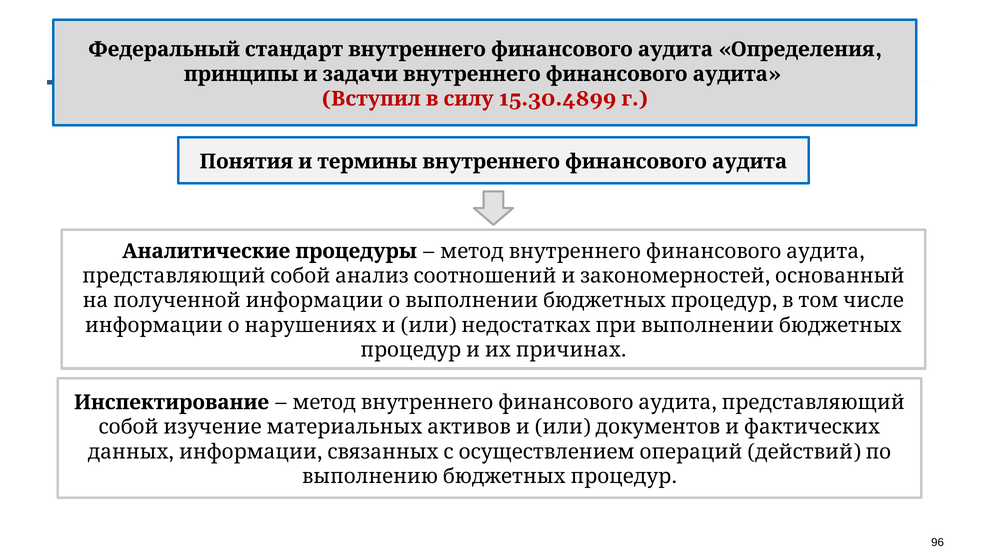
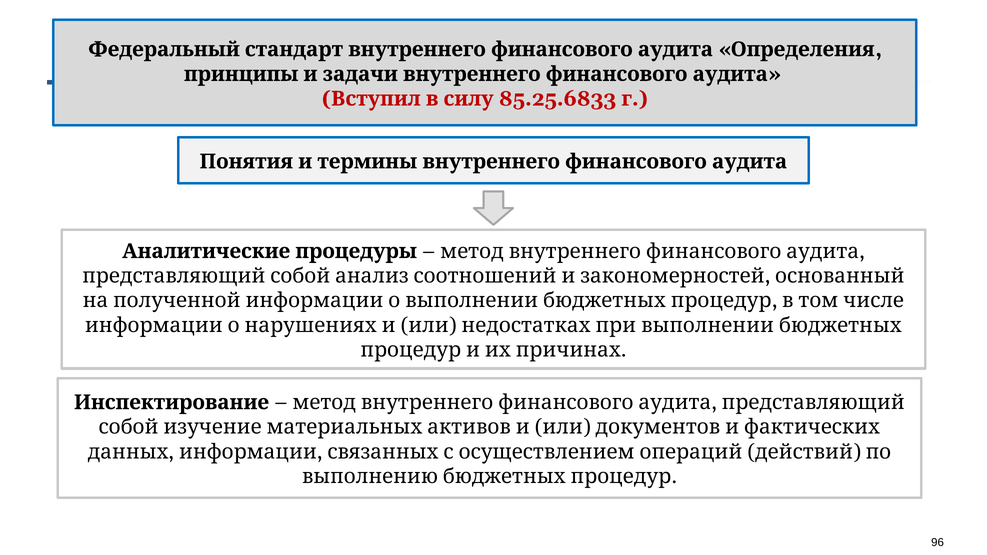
15.30.4899: 15.30.4899 -> 85.25.6833 (558, 99)
